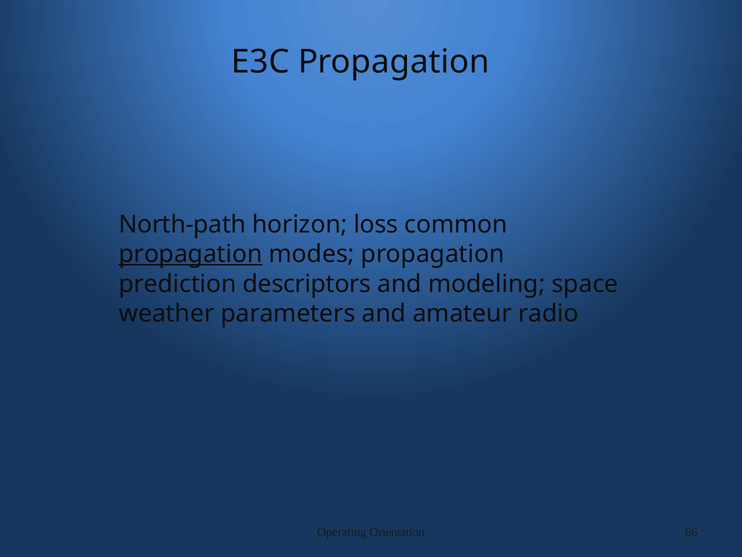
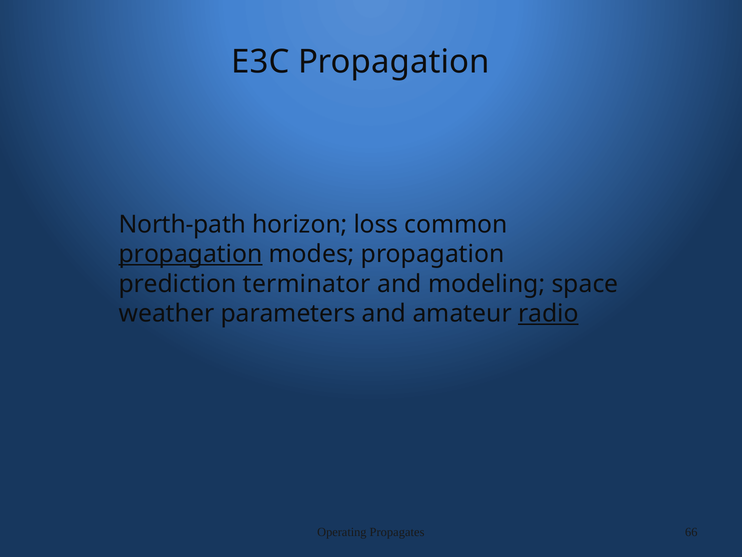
descriptors: descriptors -> terminator (307, 284)
radio underline: none -> present (548, 313)
Orientation: Orientation -> Propagates (397, 531)
